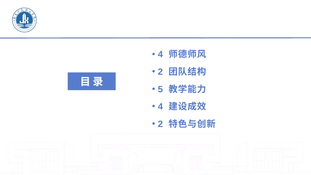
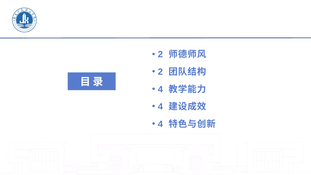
4: 4 -> 2 (160, 54)
5: 5 -> 4 (160, 89)
2: 2 -> 4 (160, 124)
